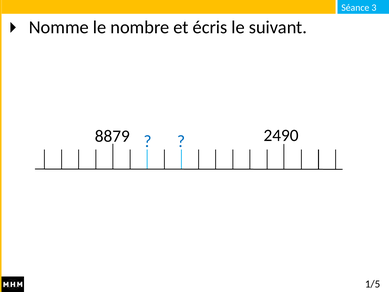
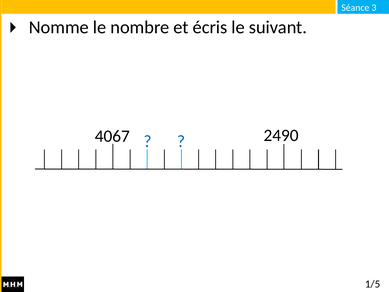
8879: 8879 -> 4067 (112, 136)
